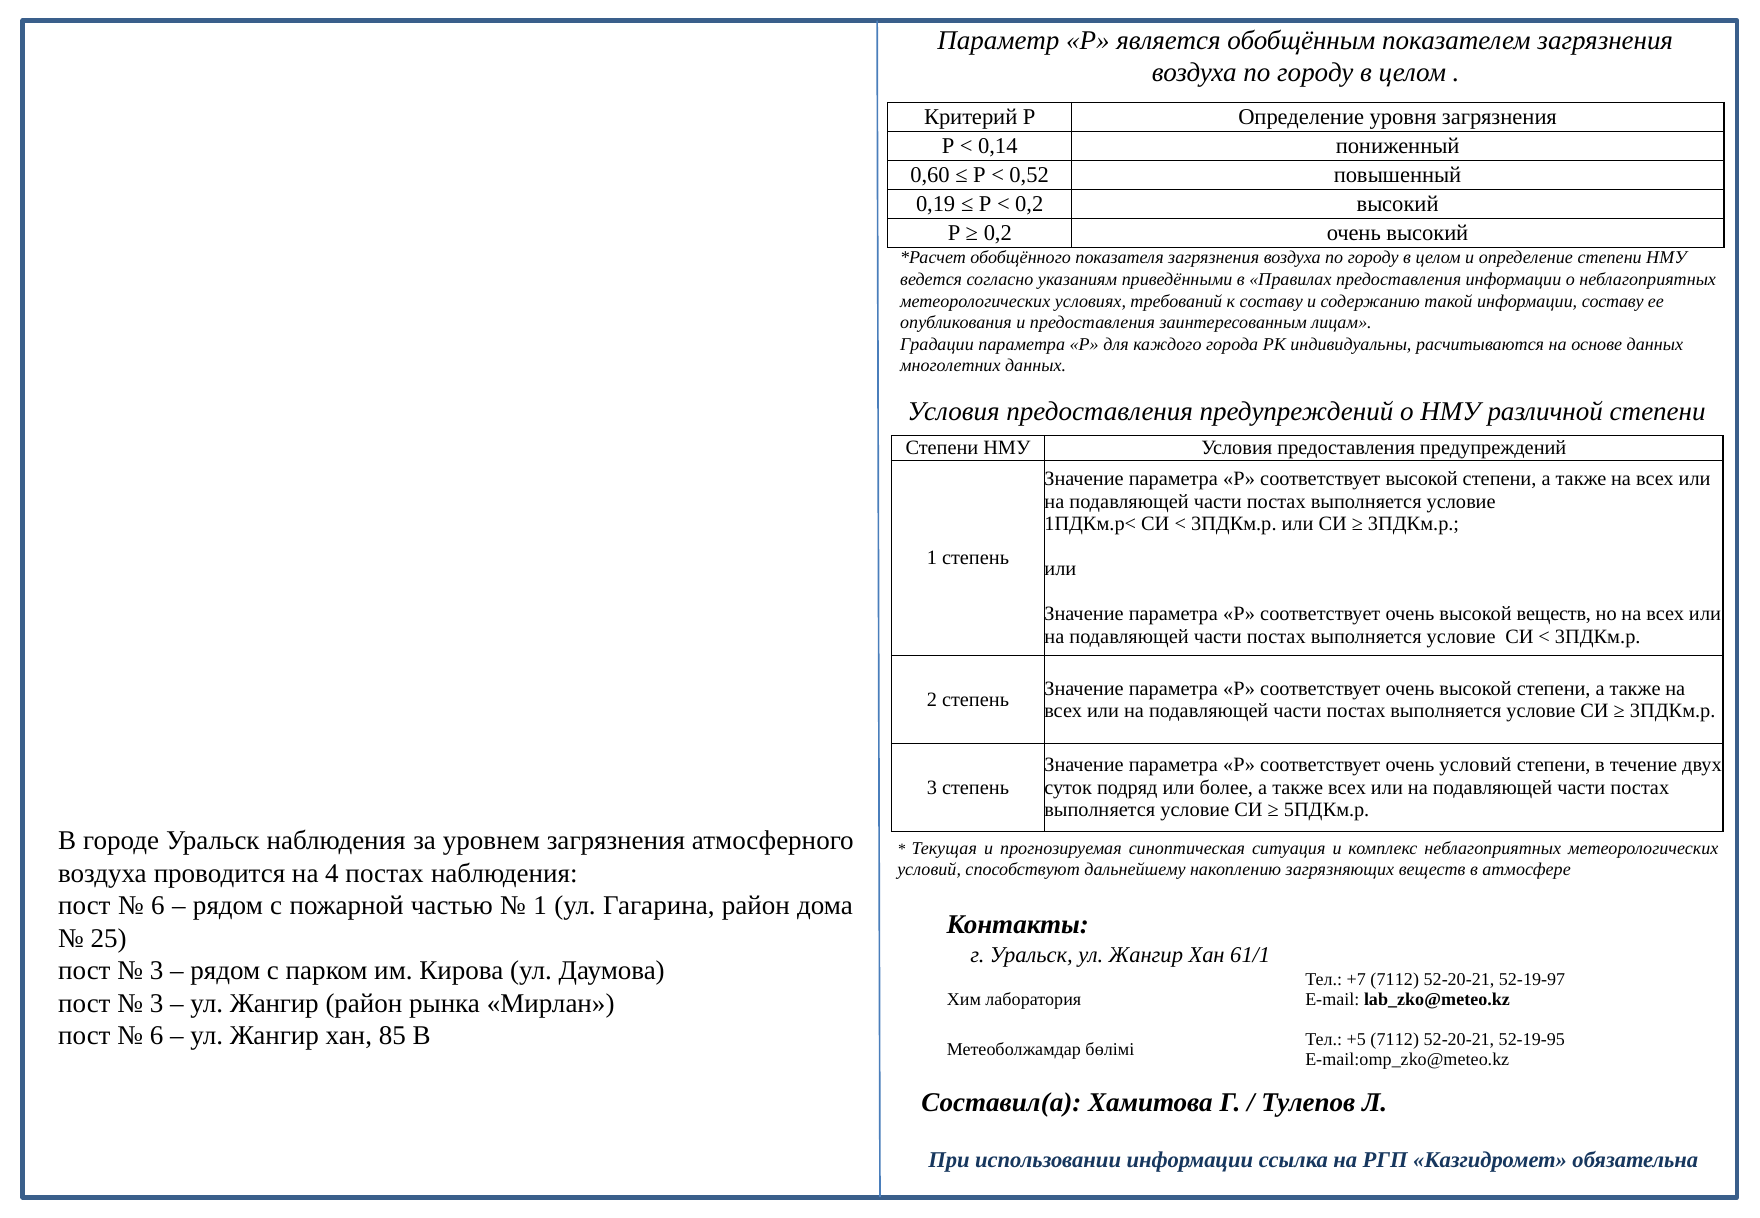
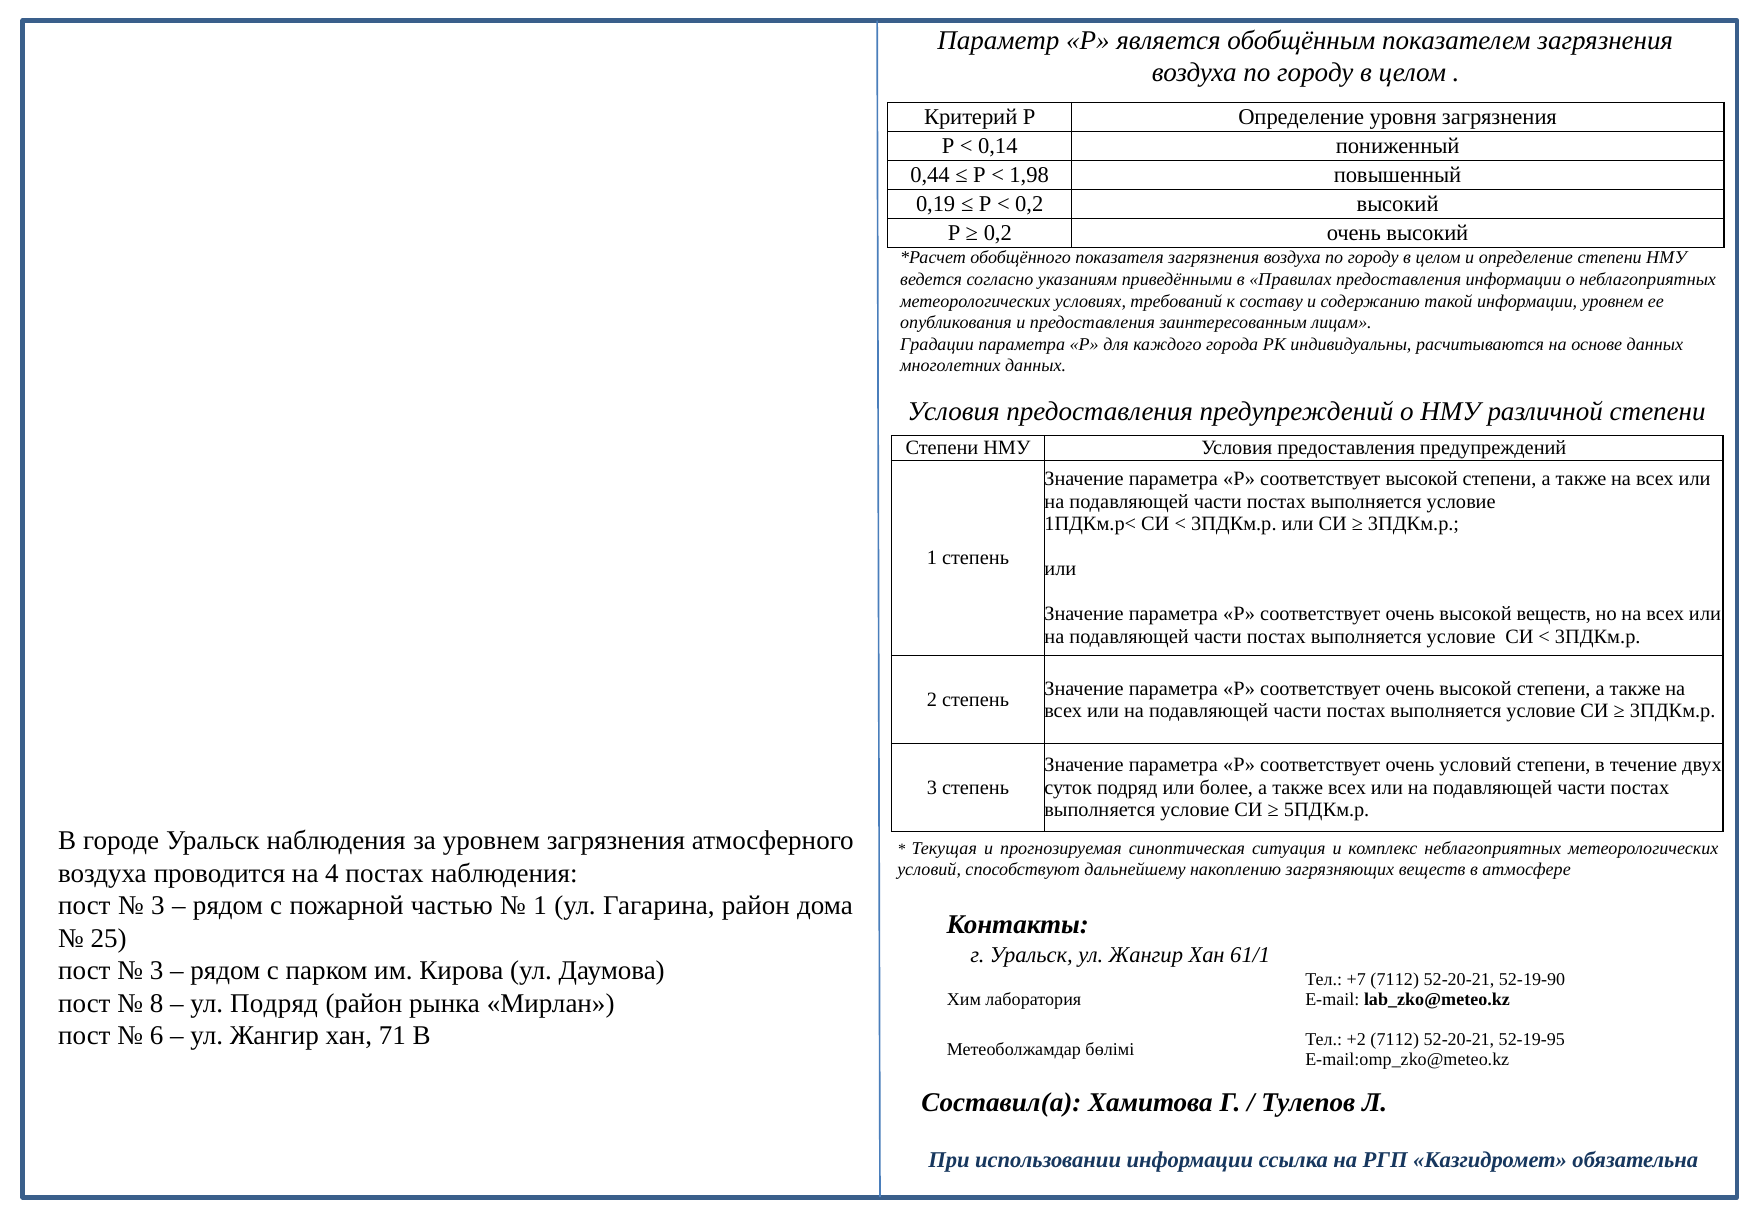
0,60: 0,60 -> 0,44 (930, 175)
0,52: 0,52 -> 1,98 (1029, 175)
информации составу: составу -> уровнем (1613, 301)
6: 6 -> 3 (158, 906)
52-19-97: 52-19-97 -> 52-19-90 (1532, 980)
3: 3 -> 8 (157, 1004)
Жангир: Жангир -> Подряд (274, 1004)
85: 85 -> 71 (392, 1036)
+5: +5 -> +2 (1356, 1040)
